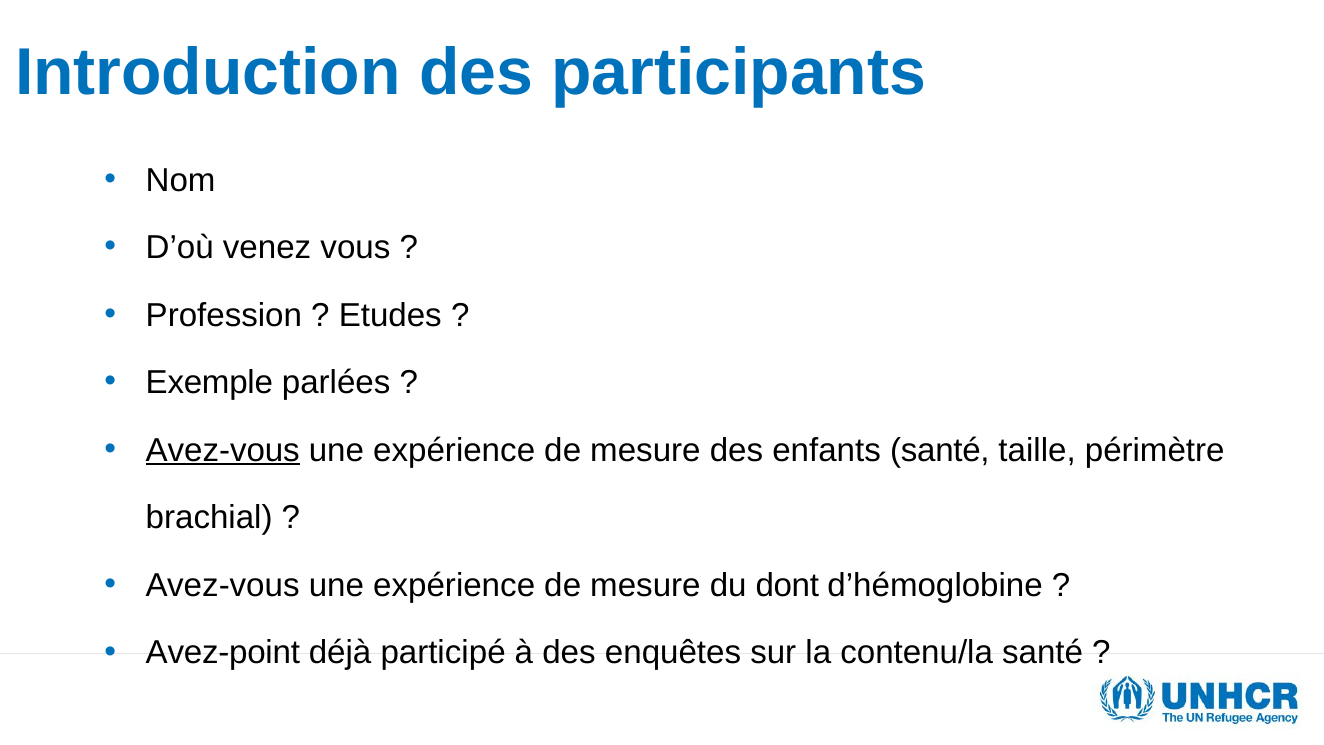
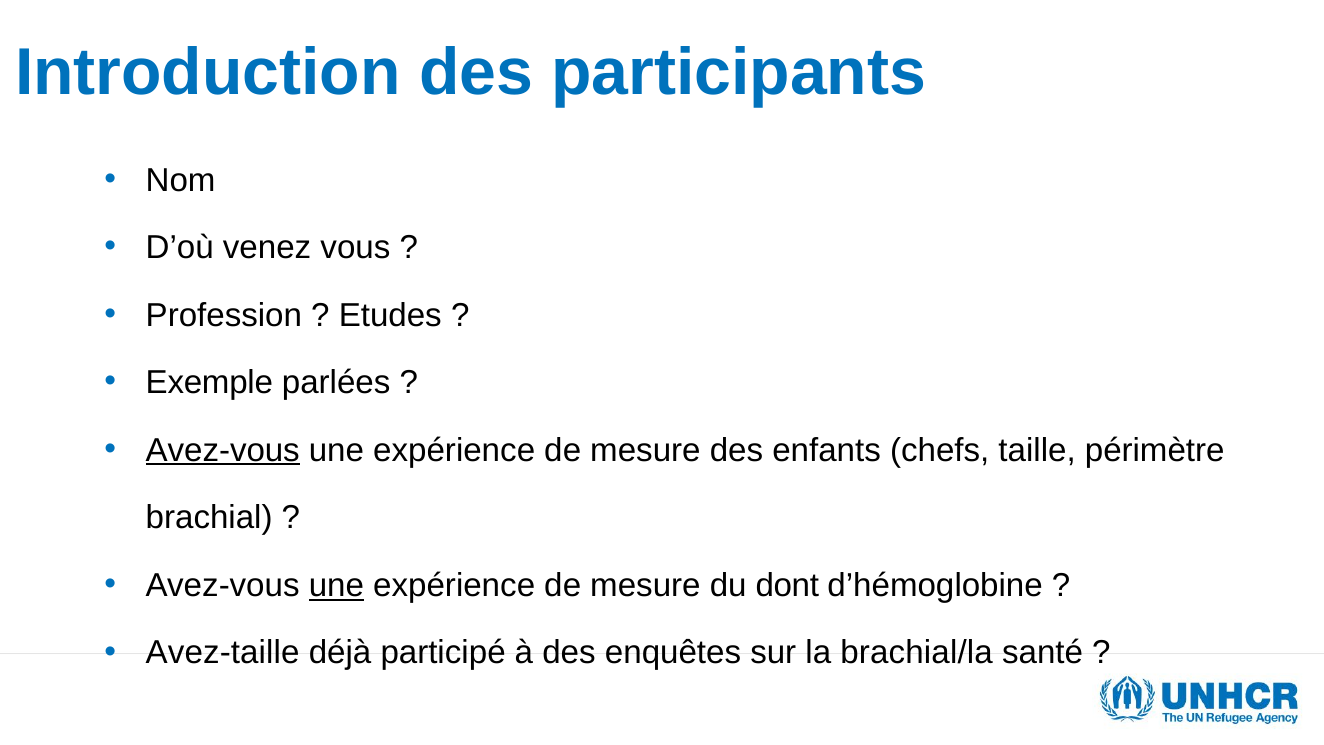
enfants santé: santé -> chefs (940, 450)
une underline: none -> present (336, 585)
Avez-point: Avez-point -> Avez-taille (223, 653)
contenu/la: contenu/la -> brachial/la (917, 653)
